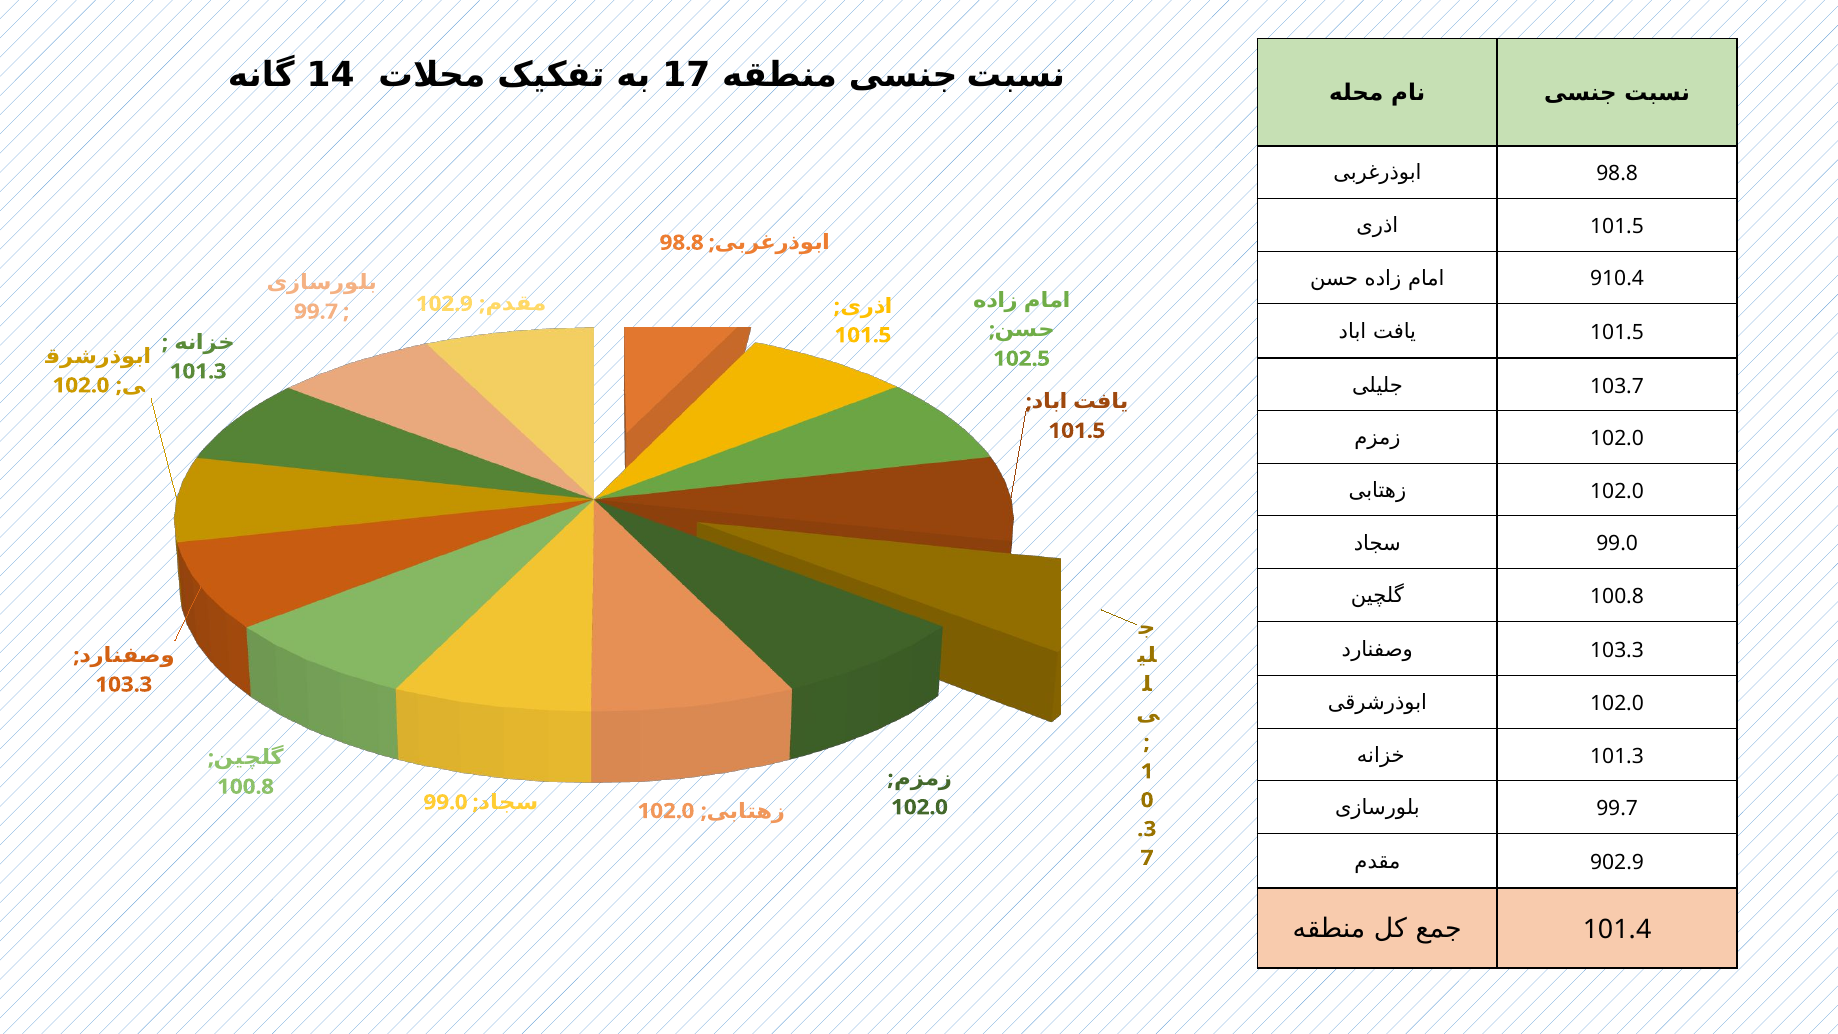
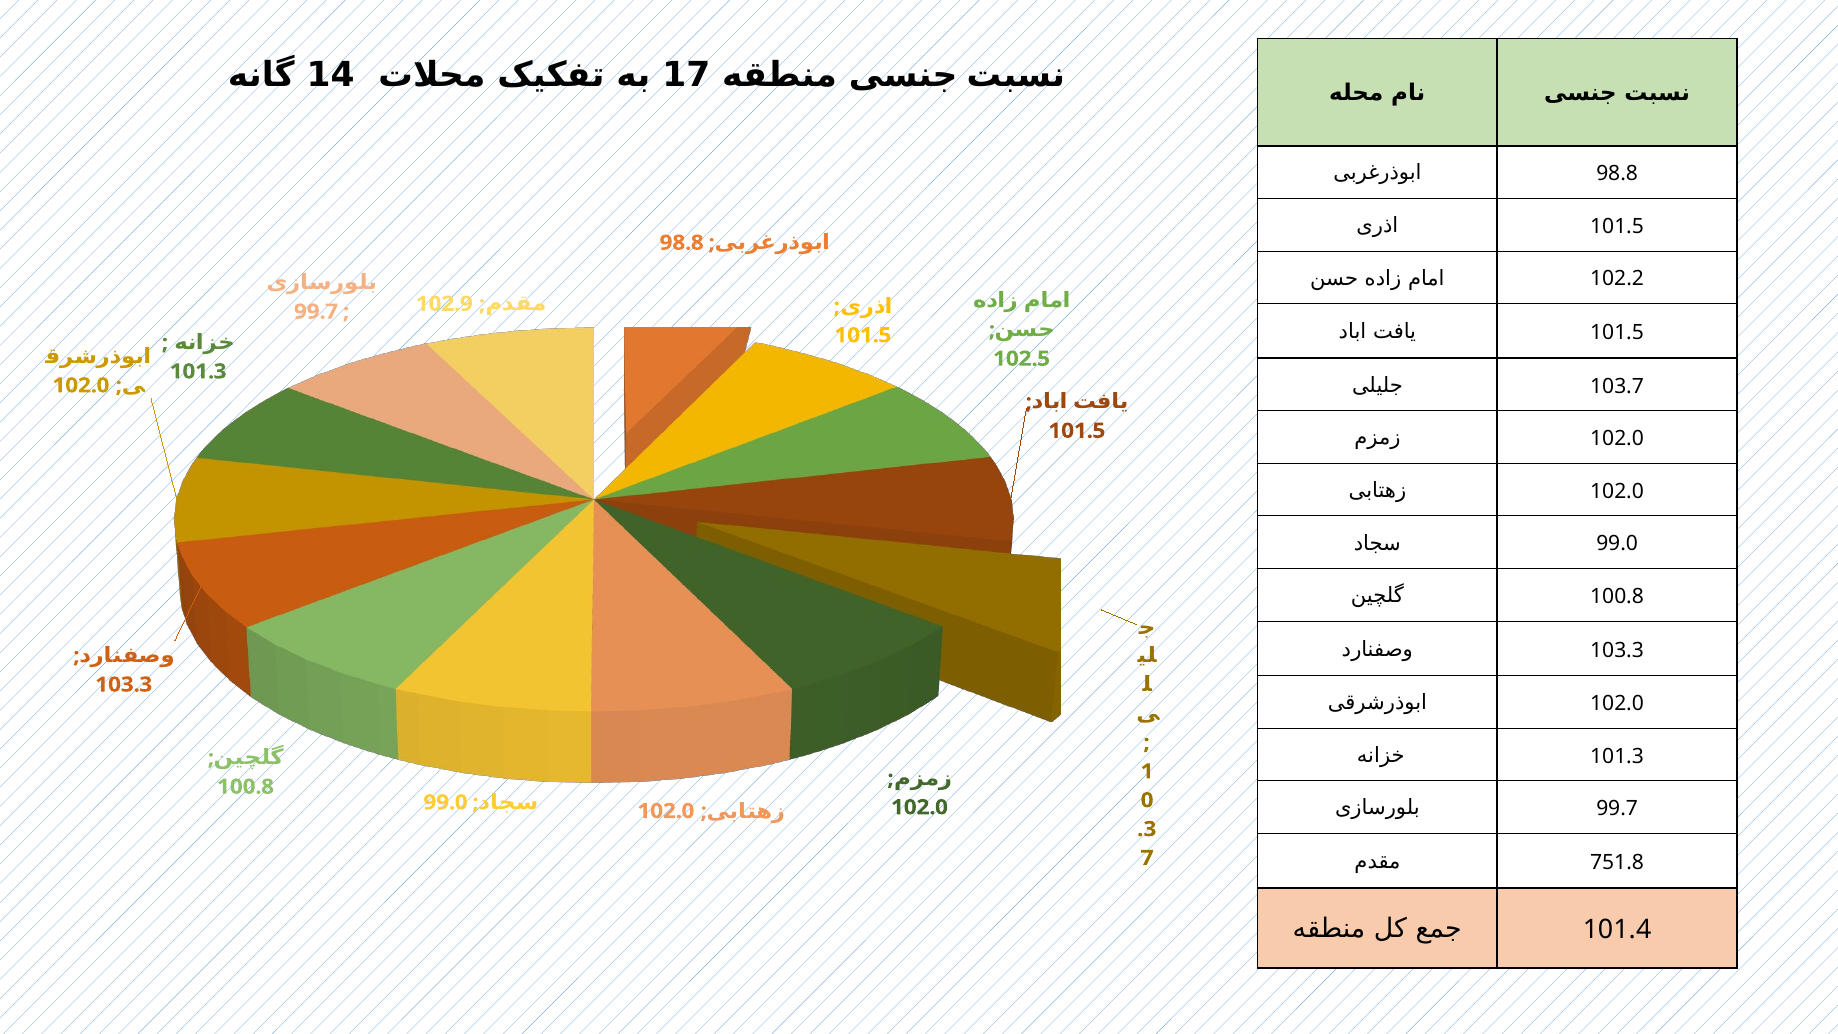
910.4: 910.4 -> 102.2 (1617, 279)
902.9: 902.9 -> 751.8 (1617, 862)
